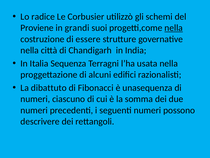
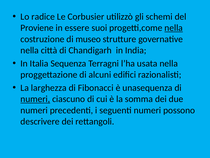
grandi: grandi -> essere (77, 28)
essere: essere -> museo (88, 39)
dibattuto: dibattuto -> larghezza (49, 88)
numeri underline: none -> present (35, 99)
